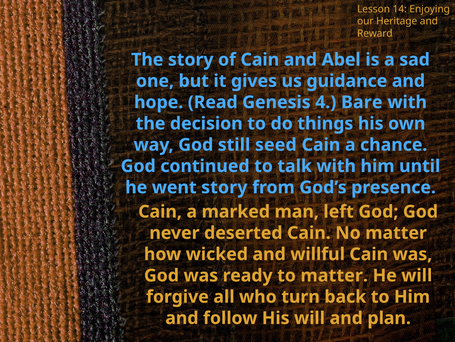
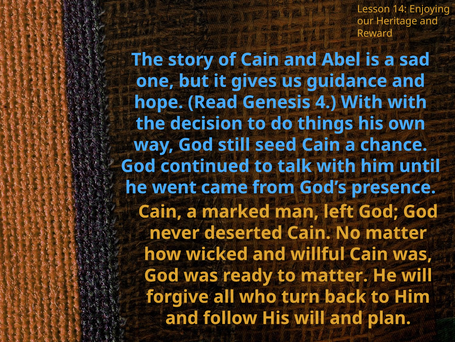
4 Bare: Bare -> With (362, 102)
went story: story -> came (224, 187)
